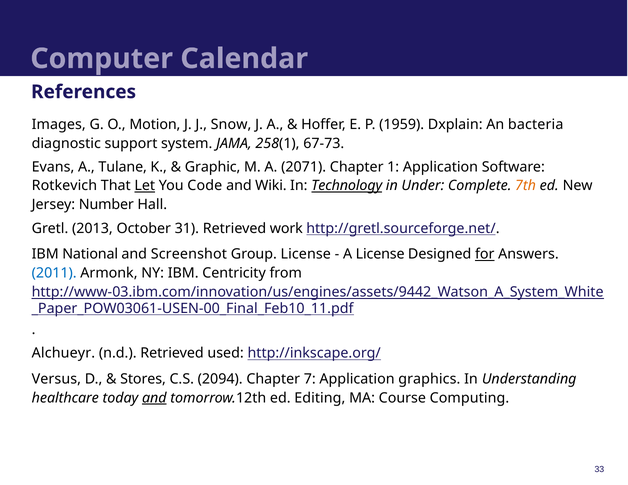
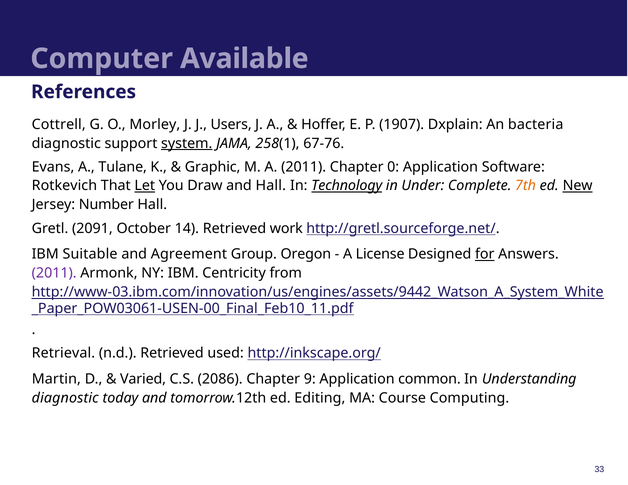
Calendar: Calendar -> Available (244, 59)
Images: Images -> Cottrell (59, 125)
Motion: Motion -> Morley (155, 125)
Snow: Snow -> Users (231, 125)
1959: 1959 -> 1907 (402, 125)
system underline: none -> present (187, 143)
67-73: 67-73 -> 67-76 (324, 143)
A 2071: 2071 -> 2011 (304, 167)
1: 1 -> 0 (393, 167)
Code: Code -> Draw (205, 186)
and Wiki: Wiki -> Hall (271, 186)
New underline: none -> present (578, 186)
2013: 2013 -> 2091 (92, 229)
31: 31 -> 14 (187, 229)
National: National -> Suitable (90, 254)
Screenshot: Screenshot -> Agreement (189, 254)
Group License: License -> Oregon (306, 254)
2011 colour: blue -> purple (54, 273)
Alchueyr: Alchueyr -> Retrieval (63, 353)
Versus: Versus -> Martin (56, 379)
Stores: Stores -> Varied (143, 379)
2094: 2094 -> 2086 (220, 379)
7: 7 -> 9 (310, 379)
graphics: graphics -> common (429, 379)
healthcare: healthcare -> diagnostic (65, 398)
and underline: present -> none (154, 398)
